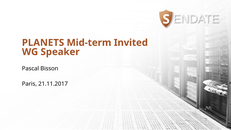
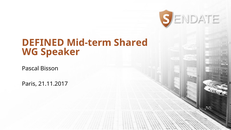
PLANETS: PLANETS -> DEFINED (43, 43)
Invited: Invited -> Shared (131, 43)
